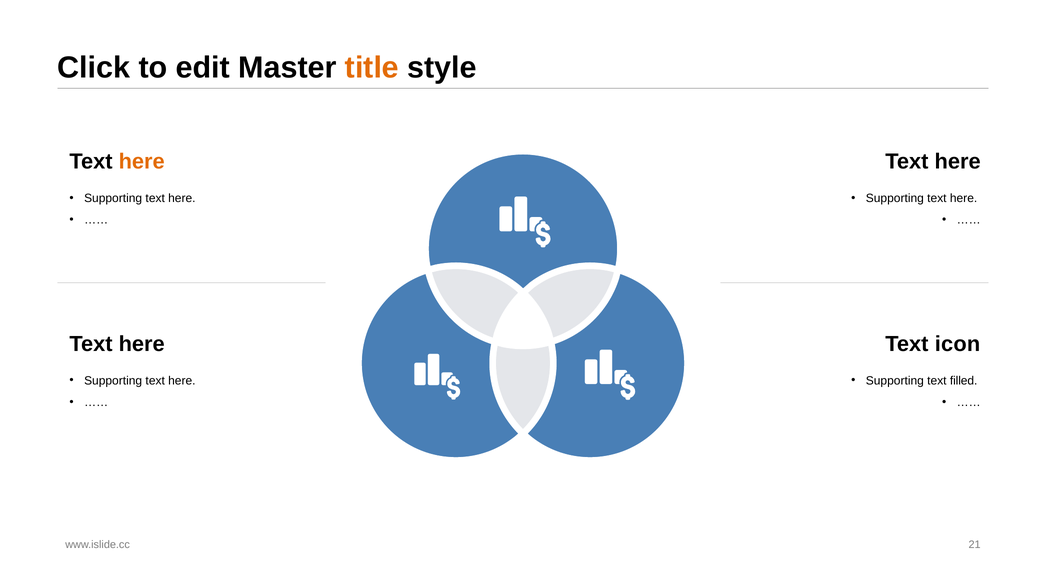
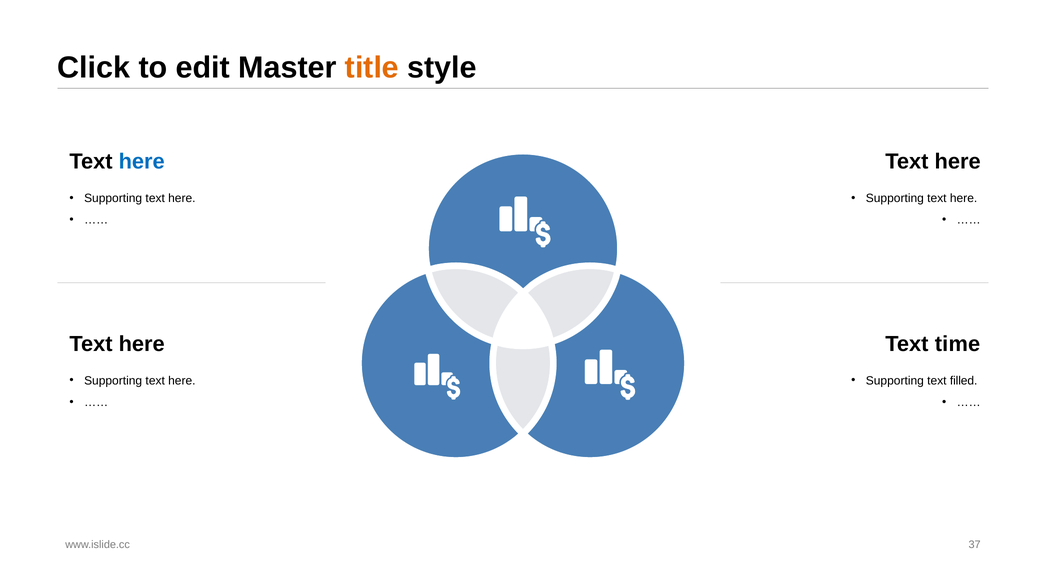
here colour: orange -> blue (142, 162)
icon: icon -> time (957, 344)
21: 21 -> 37 (975, 545)
